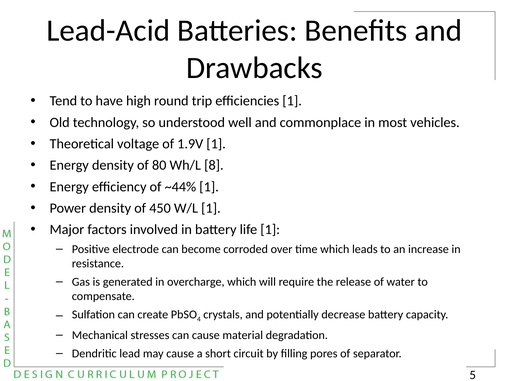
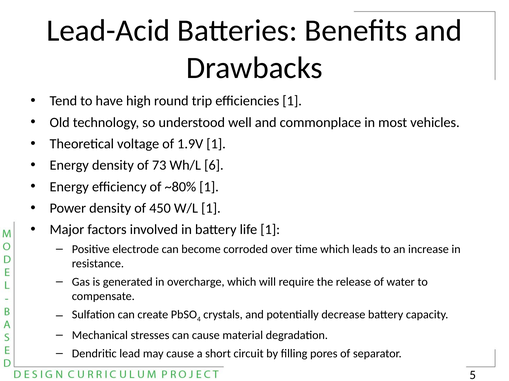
80: 80 -> 73 (159, 166)
8: 8 -> 6 (214, 166)
~44%: ~44% -> ~80% (180, 187)
